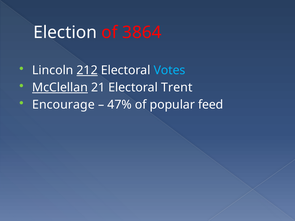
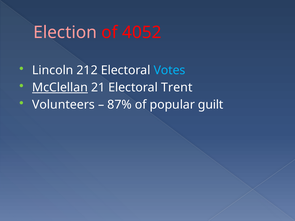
Election colour: white -> pink (65, 32)
3864: 3864 -> 4052 (142, 32)
212 underline: present -> none (87, 70)
Encourage: Encourage -> Volunteers (63, 105)
47%: 47% -> 87% (120, 105)
feed: feed -> guilt (211, 105)
